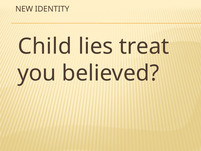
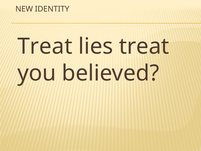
Child: Child -> Treat (45, 46)
